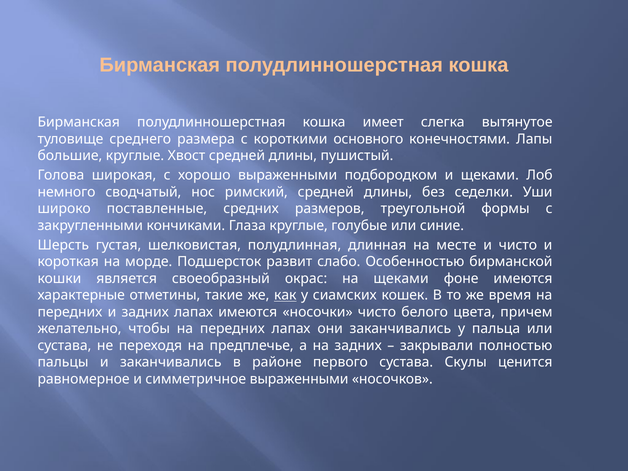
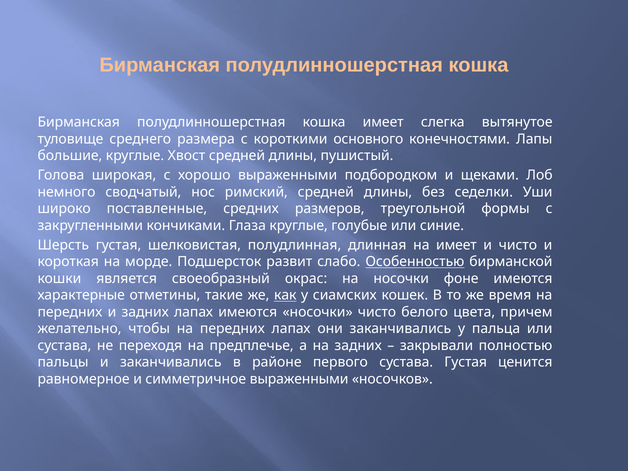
на месте: месте -> имеет (456, 245)
Особенностью underline: none -> present (415, 262)
на щеками: щеками -> носочки (401, 279)
сустава Скулы: Скулы -> Густая (466, 362)
